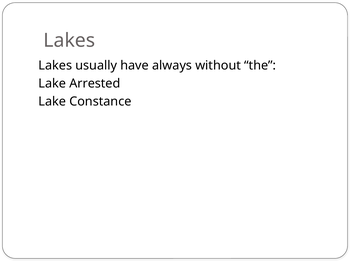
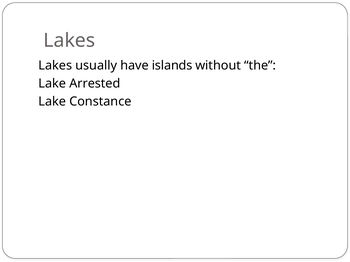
always: always -> islands (172, 66)
